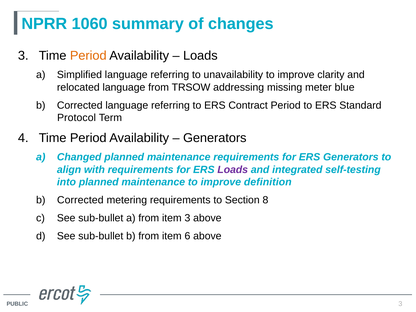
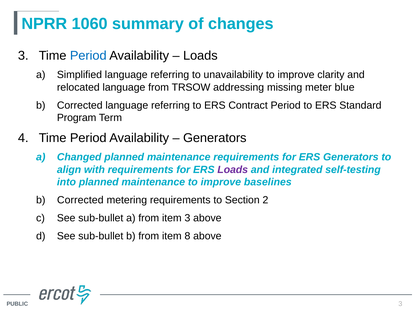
Period colour: orange -> blue (88, 56)
Protocol: Protocol -> Program (77, 118)
definition: definition -> baselines (268, 182)
8: 8 -> 2 (265, 200)
6: 6 -> 8 (187, 236)
